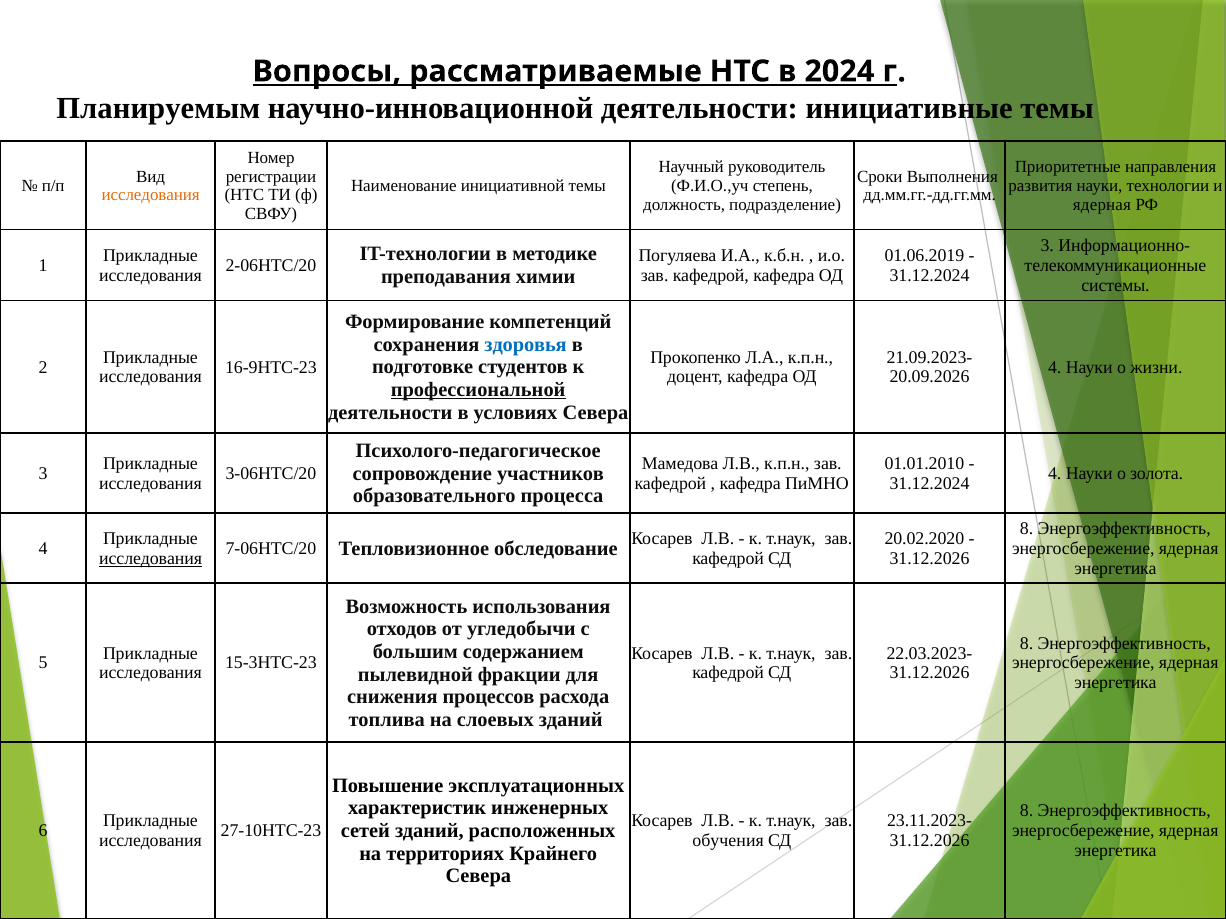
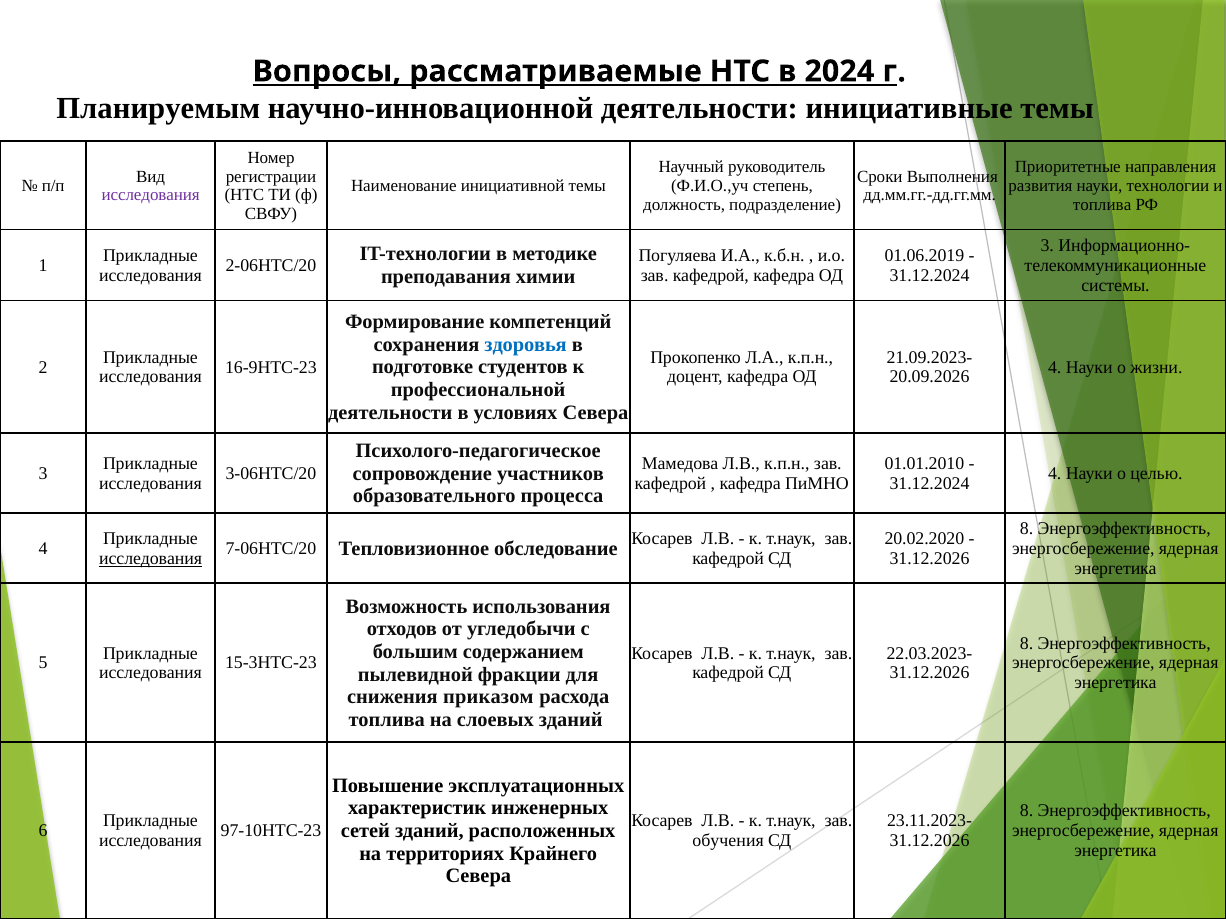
исследования colour: orange -> purple (151, 195)
ядерная: ядерная -> топлива (1102, 205)
профессиональной underline: present -> none (478, 390)
золота: золота -> целью (1156, 474)
процессов: процессов -> приказом (488, 697)
27-10НТС-23: 27-10НТС-23 -> 97-10НТС-23 (271, 831)
